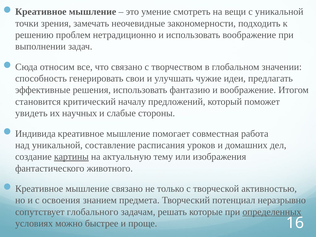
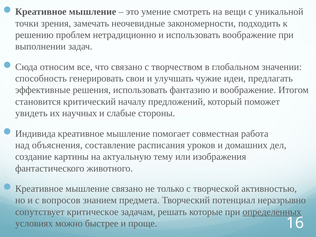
над уникальной: уникальной -> объяснения (57, 145)
картины underline: present -> none (71, 157)
освоения: освоения -> вопросов (61, 200)
глобального: глобального -> критическое (93, 212)
